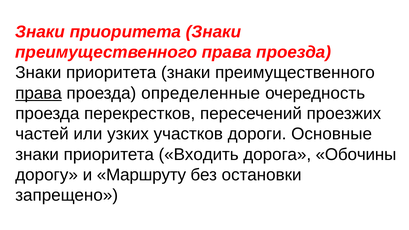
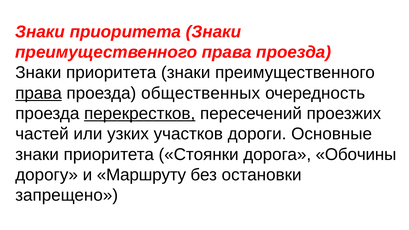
определенные: определенные -> общественных (201, 93)
перекрестков underline: none -> present (140, 114)
Входить: Входить -> Стоянки (199, 155)
